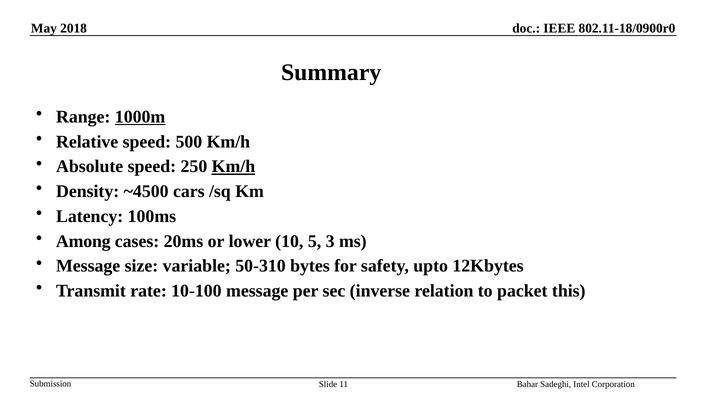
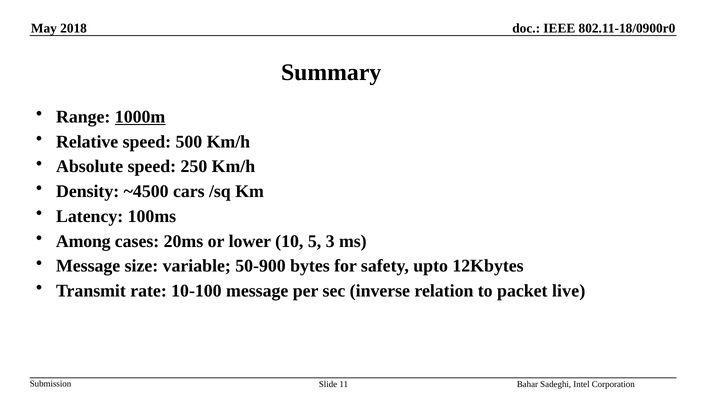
Km/h underline: present -> none (233, 167)
50-310: 50-310 -> 50-900 (261, 266)
this: this -> live (569, 291)
